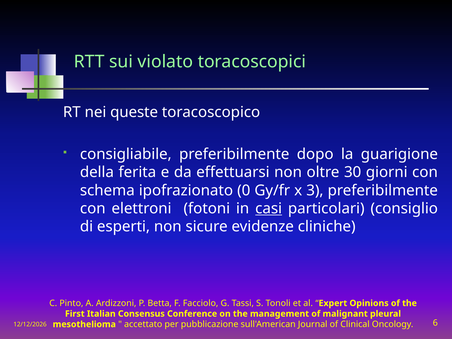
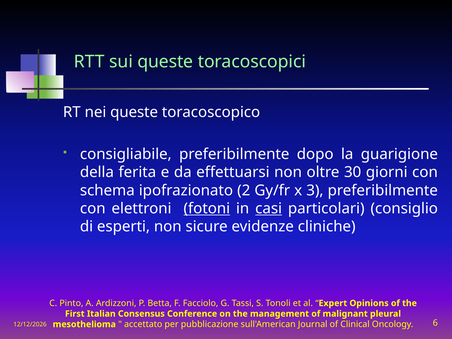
sui violato: violato -> queste (165, 62)
0: 0 -> 2 (244, 190)
fotoni underline: none -> present (207, 209)
